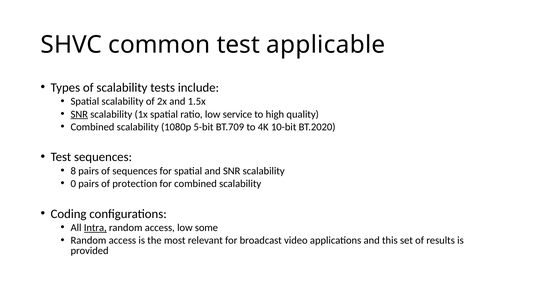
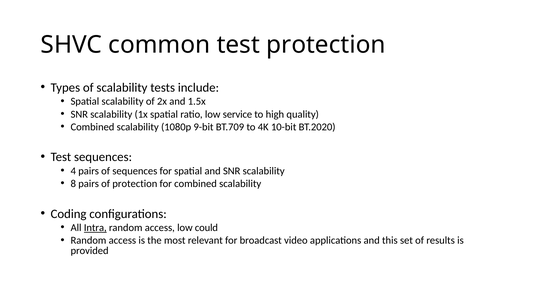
test applicable: applicable -> protection (326, 45)
SNR underline: present -> none (79, 114)
5-bit: 5-bit -> 9-bit (204, 127)
8: 8 -> 4 (73, 171)
0: 0 -> 8 (73, 184)
some: some -> could (206, 228)
